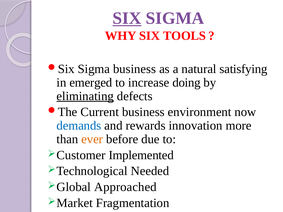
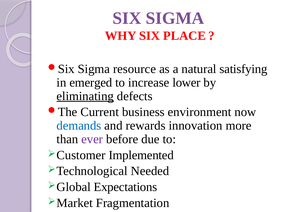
SIX underline: present -> none (127, 18)
TOOLS: TOOLS -> PLACE (184, 36)
Sigma business: business -> resource (135, 69)
doing: doing -> lower (187, 83)
ever colour: orange -> purple (92, 139)
Approached: Approached -> Expectations (125, 187)
